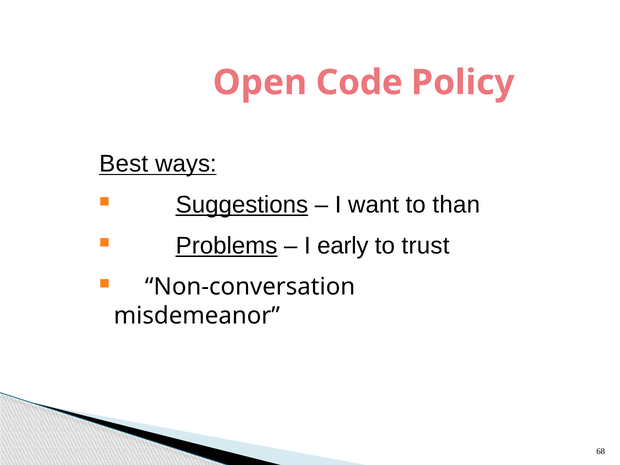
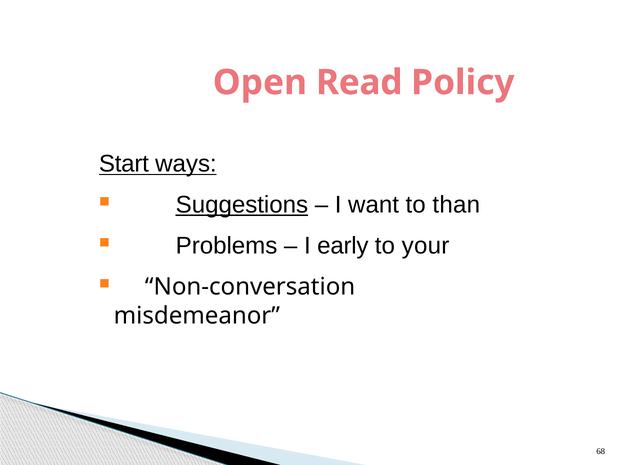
Code: Code -> Read (359, 83)
Best: Best -> Start (124, 164)
Problems underline: present -> none (227, 246)
trust: trust -> your (426, 246)
